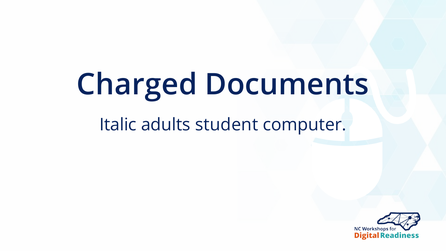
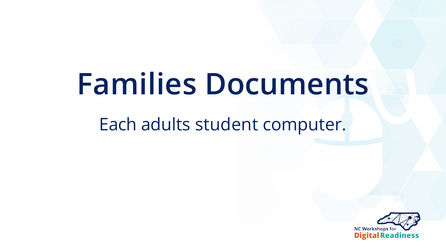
Charged: Charged -> Families (137, 84)
Italic: Italic -> Each (118, 125)
